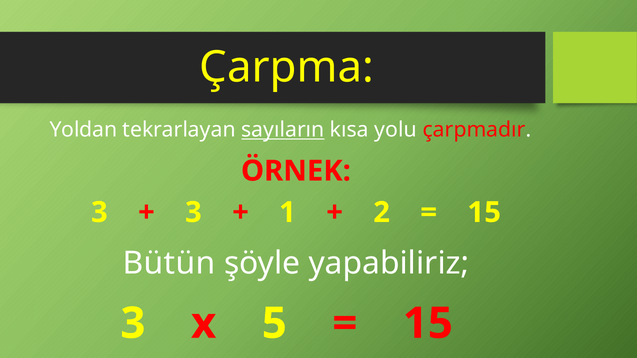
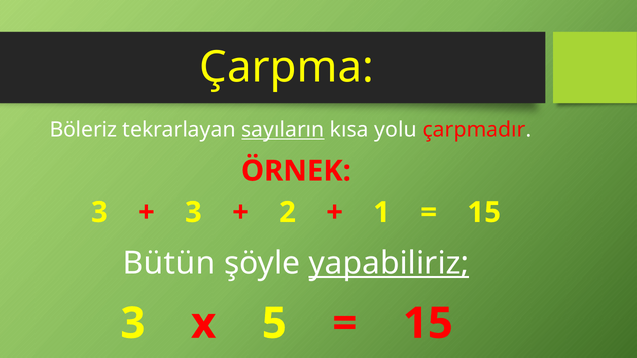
Yoldan: Yoldan -> Böleriz (83, 130)
1: 1 -> 2 (287, 213)
2: 2 -> 1 (382, 213)
yapabiliriz underline: none -> present (389, 263)
